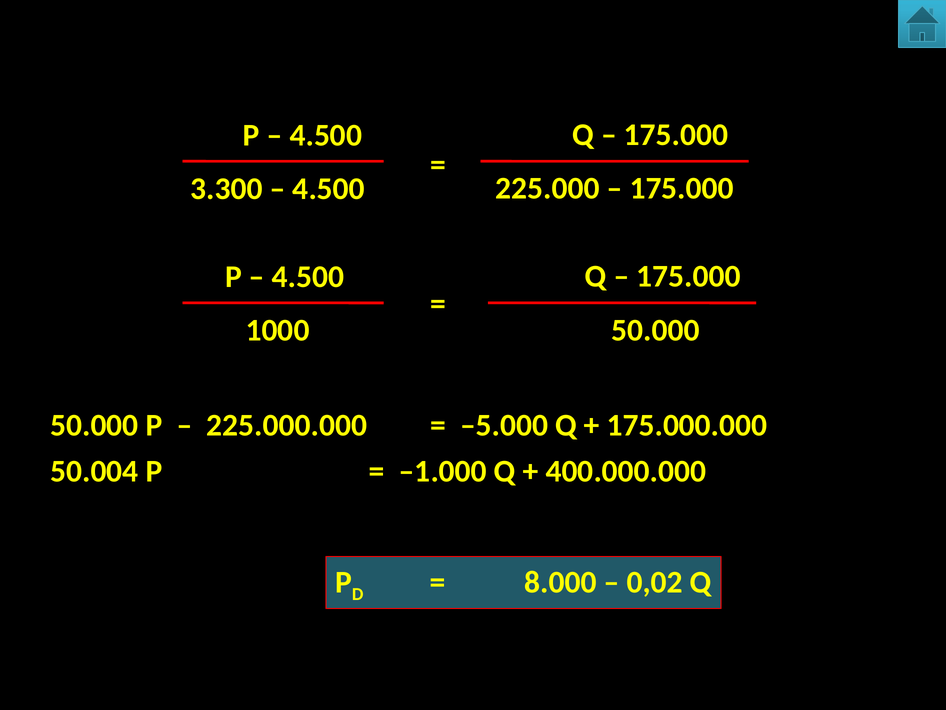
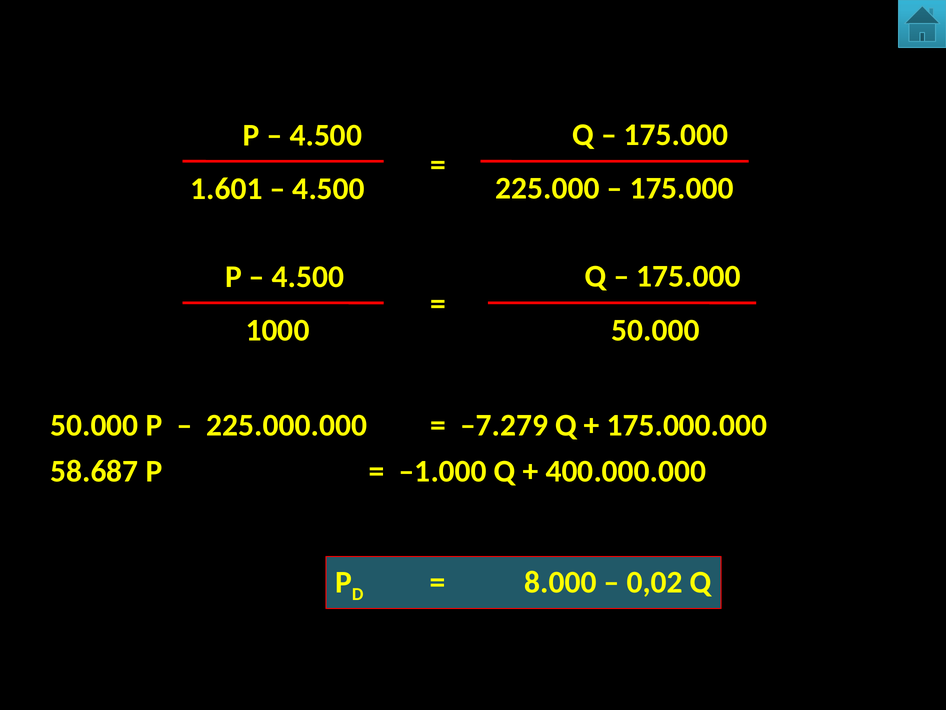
3.300: 3.300 -> 1.601 (226, 189)
–5.000: –5.000 -> –7.279 (504, 425)
50.004: 50.004 -> 58.687 (94, 471)
